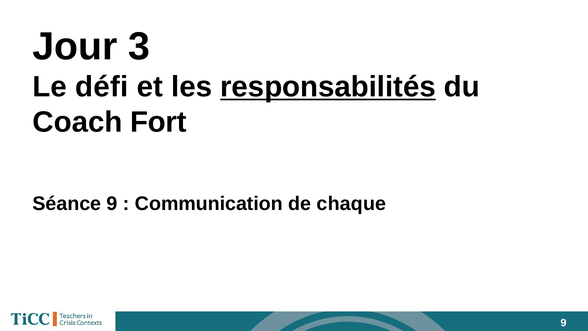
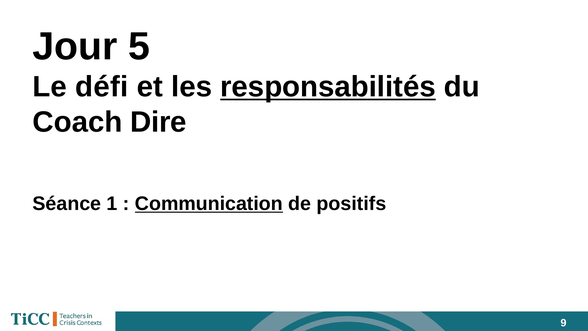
3: 3 -> 5 (139, 46)
Fort: Fort -> Dire (158, 122)
Séance 9: 9 -> 1 (112, 204)
Communication underline: none -> present (209, 204)
chaque: chaque -> positifs (351, 204)
